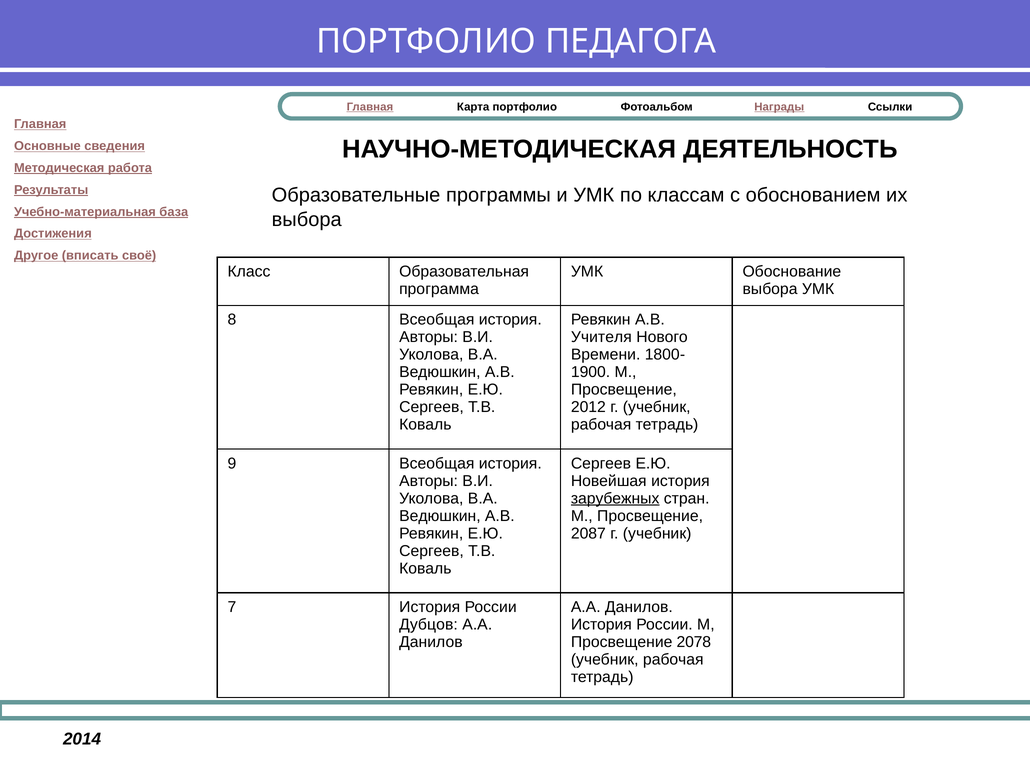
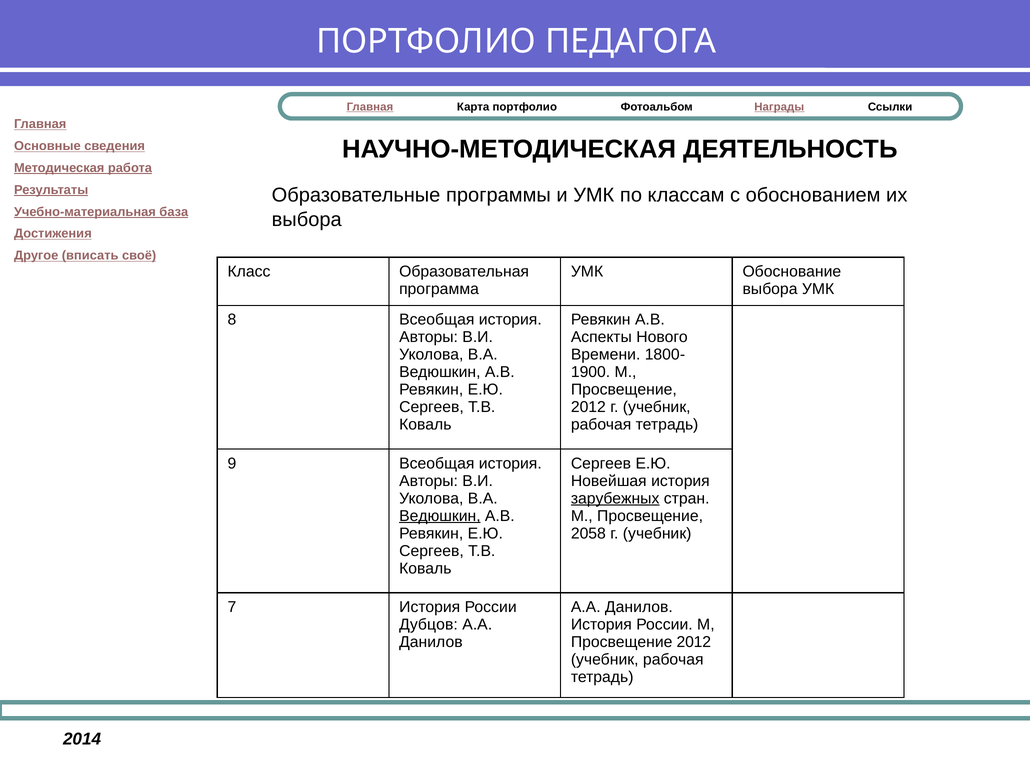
Учителя: Учителя -> Аспекты (601, 337)
Ведюшкин underline: none -> present (440, 516)
2087: 2087 -> 2058 (588, 534)
2078: 2078 -> 2012 (694, 642)
